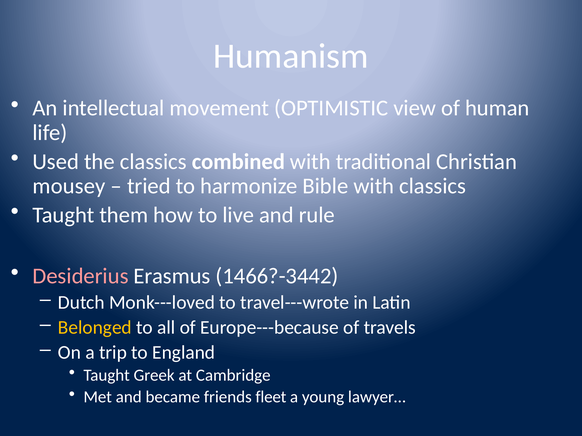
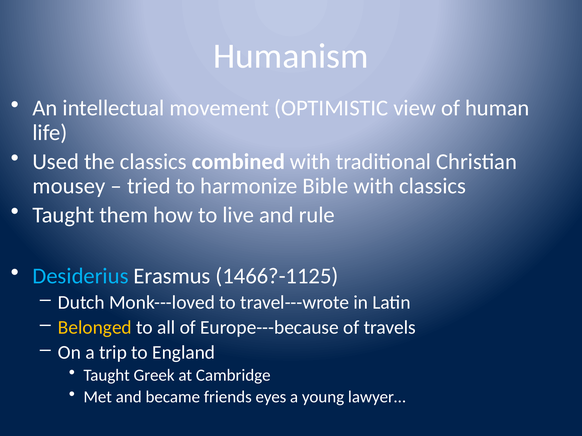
Desiderius colour: pink -> light blue (81, 276)
1466?-3442: 1466?-3442 -> 1466?-1125 (277, 276)
fleet: fleet -> eyes (271, 397)
